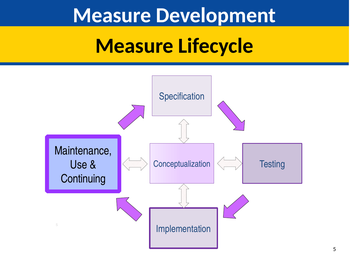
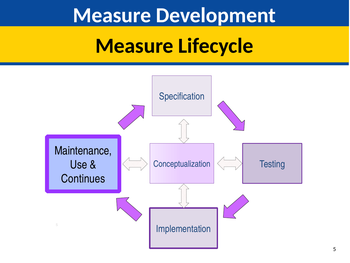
Continuing: Continuing -> Continues (83, 178)
